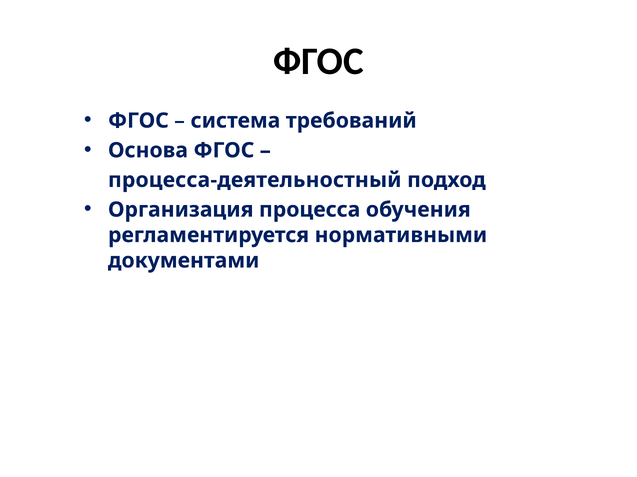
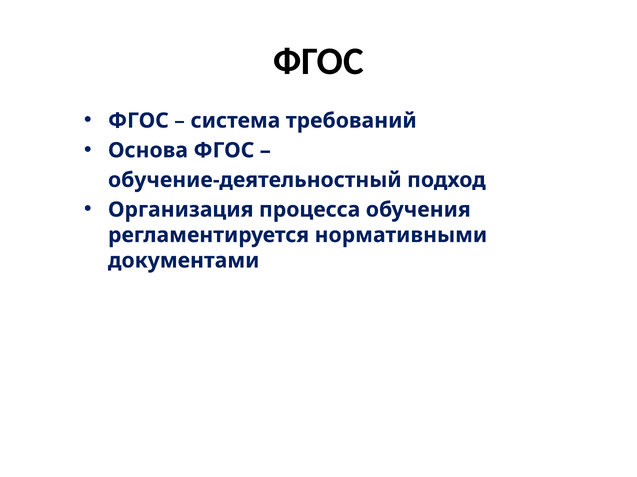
процесса-деятельностный: процесса-деятельностный -> обучение-деятельностный (255, 180)
